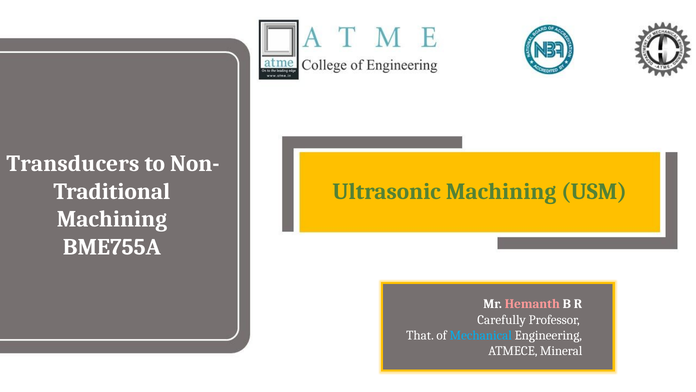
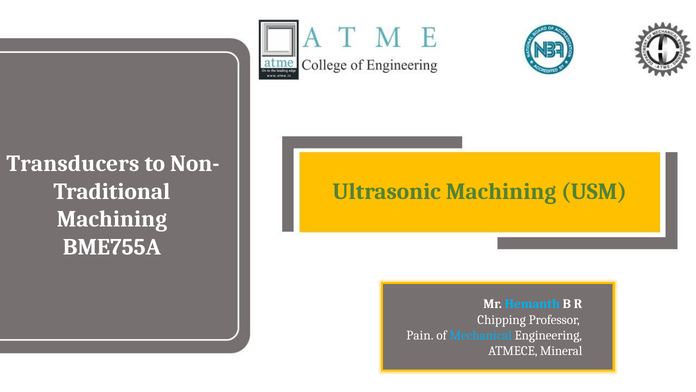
Hemanth colour: pink -> light blue (532, 304)
Carefully: Carefully -> Chipping (502, 319)
That: That -> Pain (420, 335)
